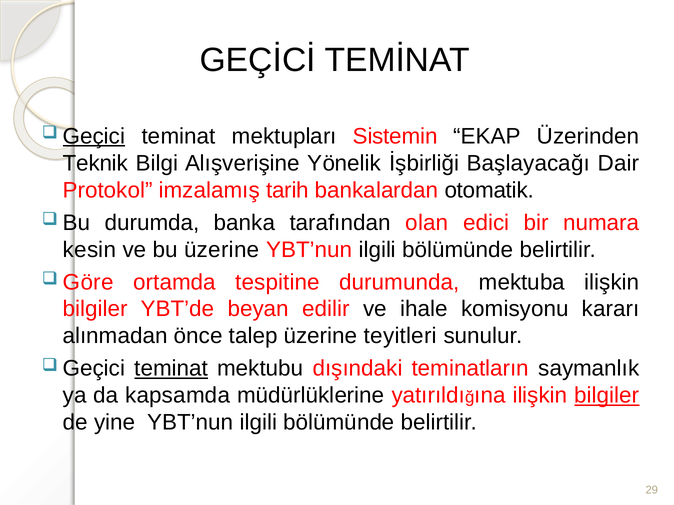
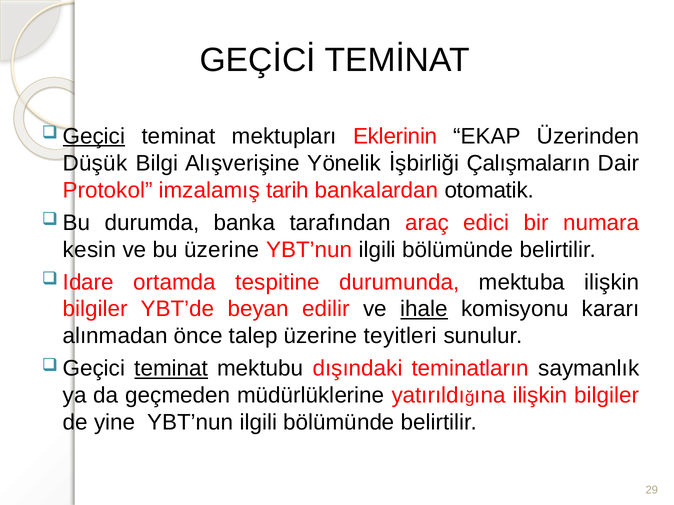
Sistemin: Sistemin -> Eklerinin (395, 136)
Teknik: Teknik -> Düşük (95, 163)
Başlayacağı: Başlayacağı -> Çalışmaların (528, 163)
olan: olan -> araç (427, 223)
Göre: Göre -> Idare (88, 282)
ihale underline: none -> present (424, 309)
kapsamda: kapsamda -> geçmeden (178, 396)
bilgiler underline: present -> none (607, 396)
